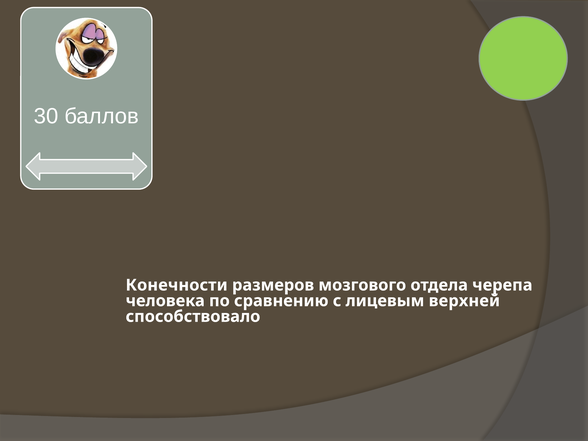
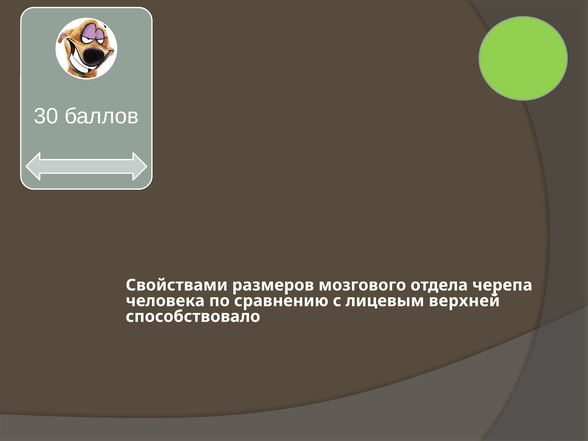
Конечности: Конечности -> Свойствами (177, 285)
